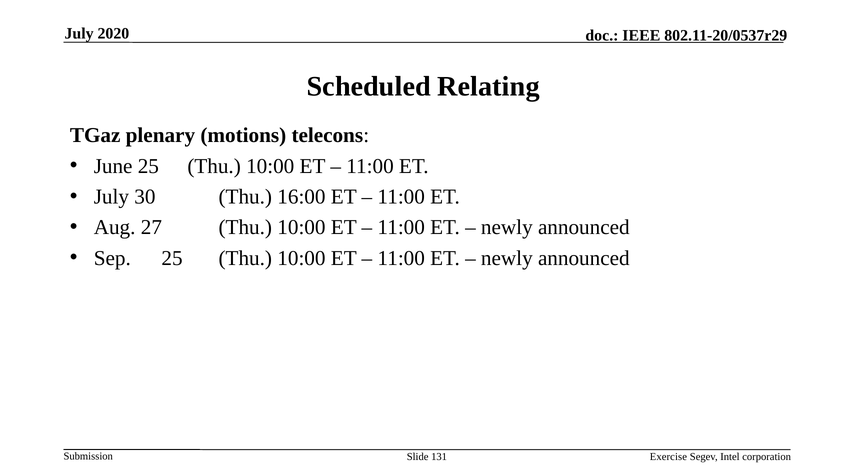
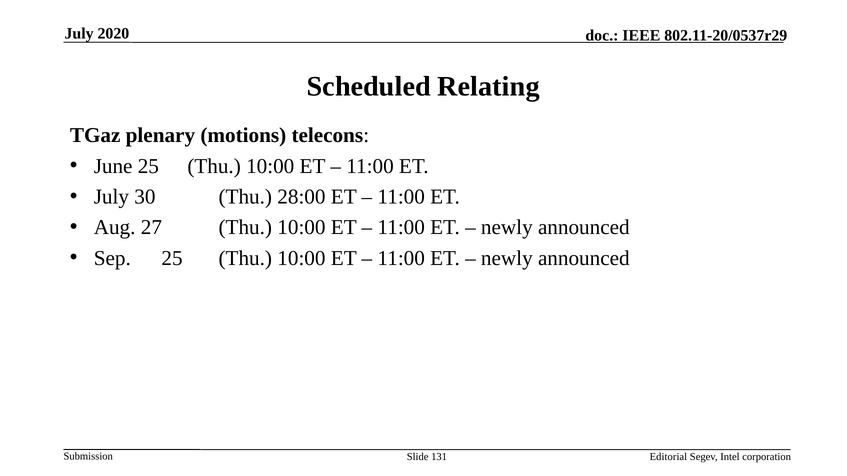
16:00: 16:00 -> 28:00 (301, 197)
Exercise: Exercise -> Editorial (668, 457)
